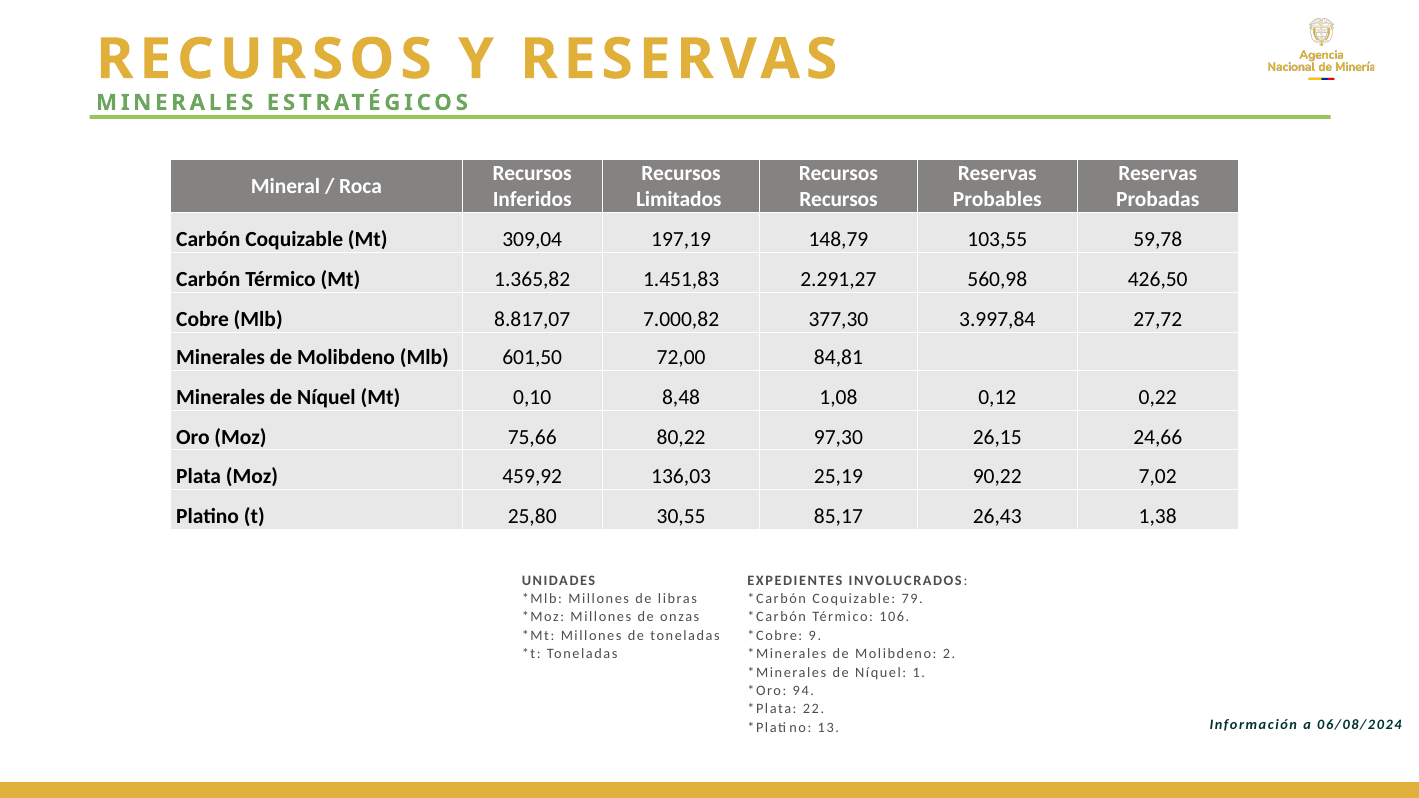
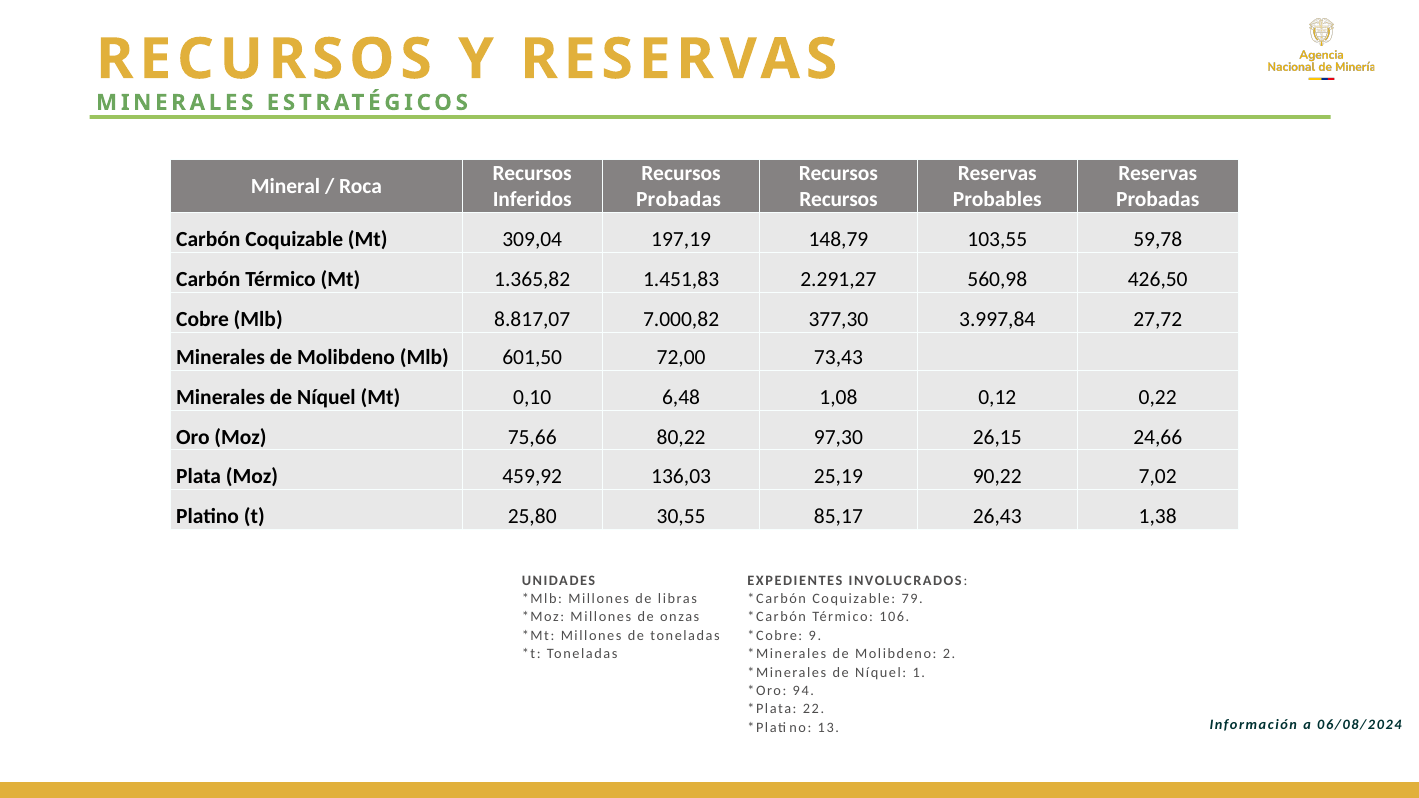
Limitados: Limitados -> Probadas (679, 200)
84,81: 84,81 -> 73,43 (838, 357)
8,48: 8,48 -> 6,48 (681, 397)
